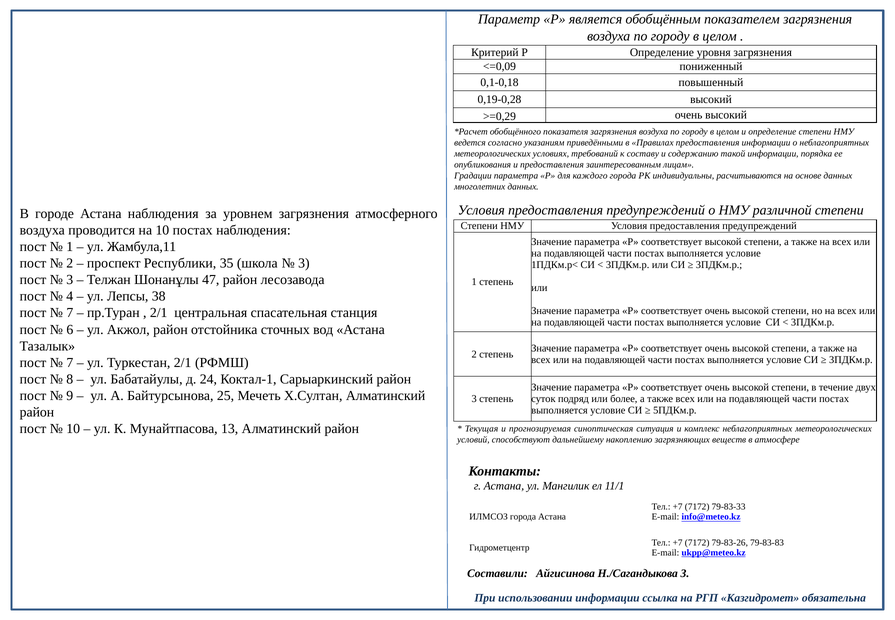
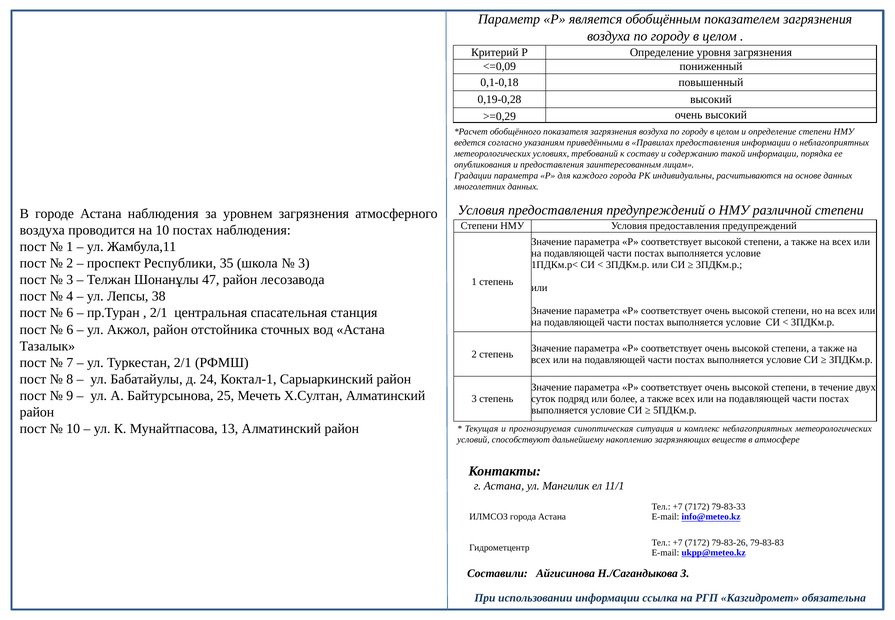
7: 7 -> 6 (70, 313)
